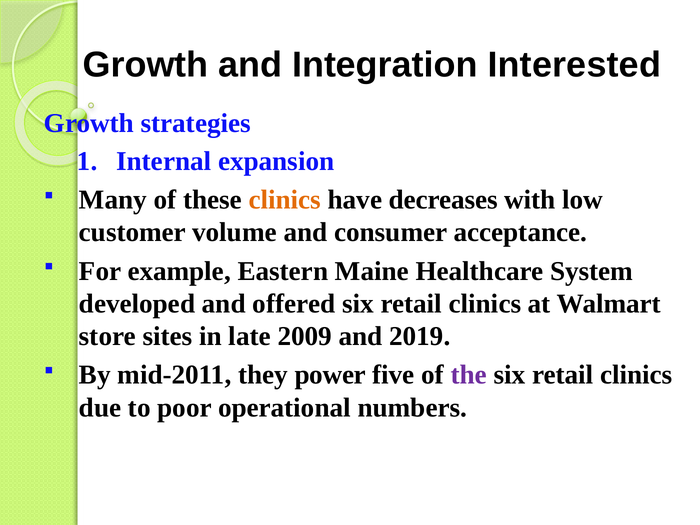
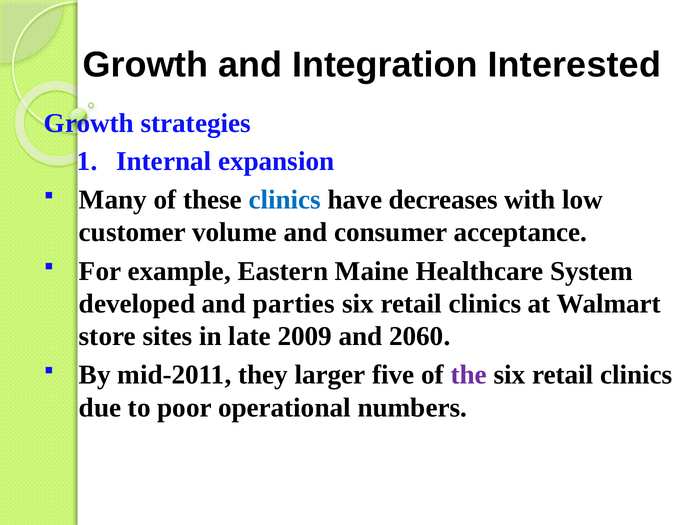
clinics colour: orange -> blue (285, 200)
offered: offered -> parties (294, 304)
2019: 2019 -> 2060 (420, 336)
power: power -> larger (330, 375)
